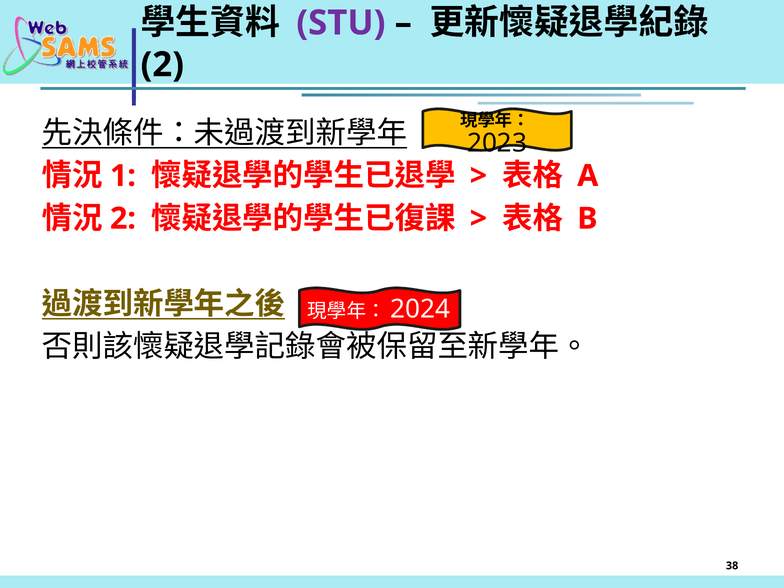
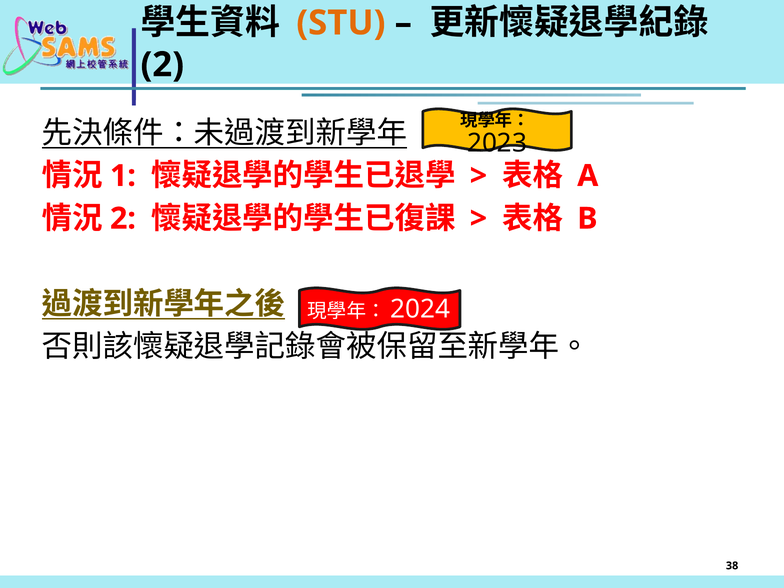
STU colour: purple -> orange (341, 23)
